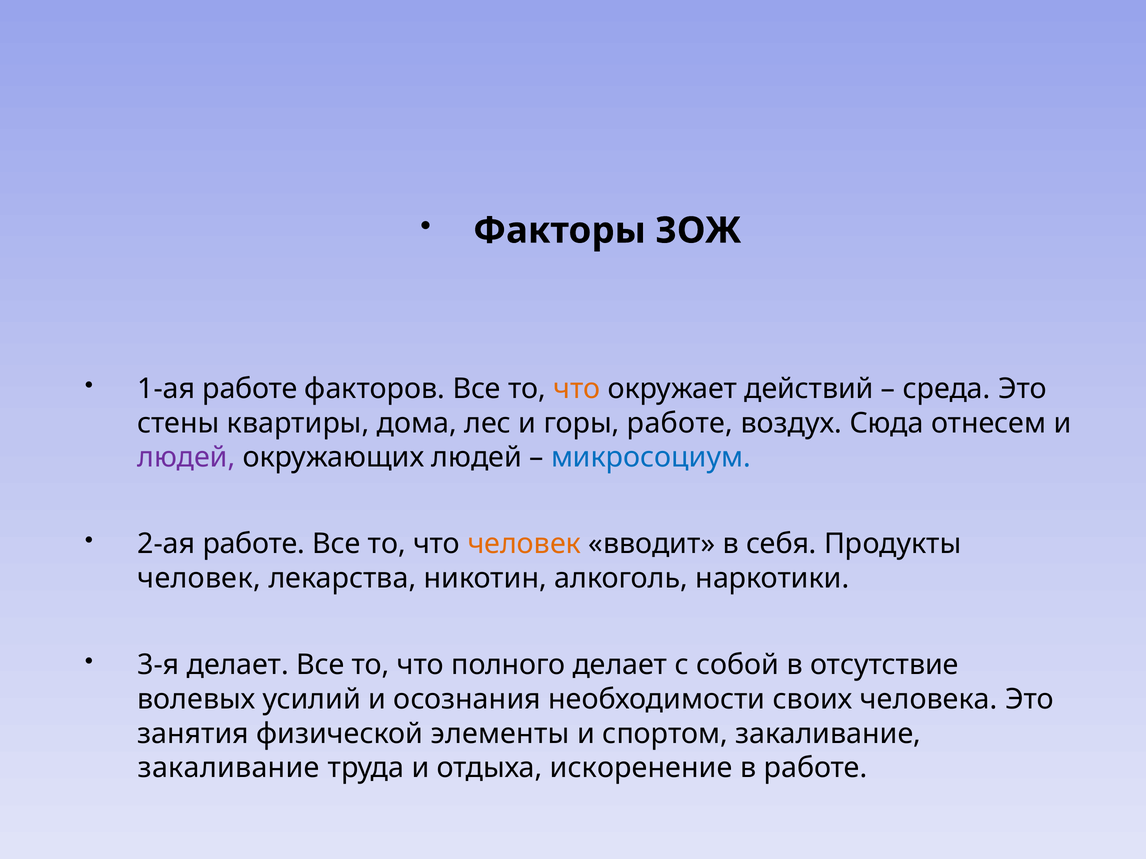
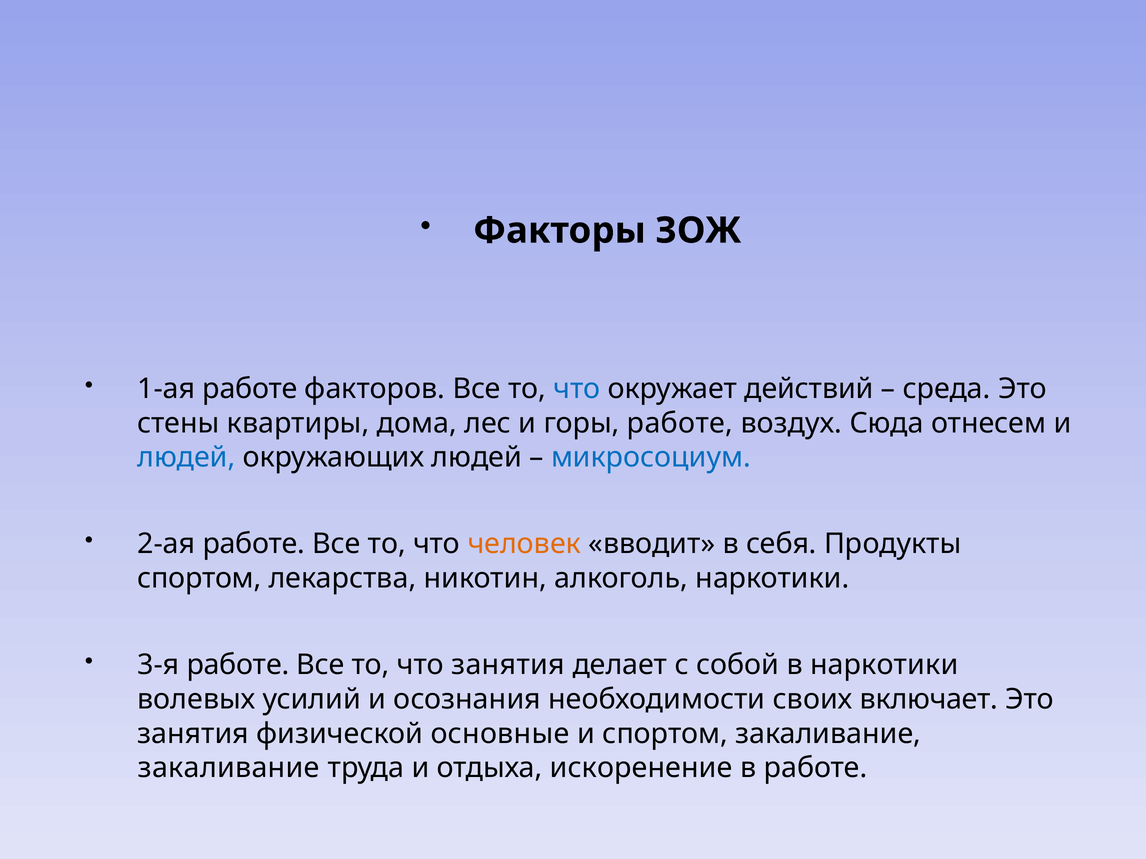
что colour: orange -> blue (577, 389)
людей colour: purple -> blue (186, 458)
человек: человек -> спортом (199, 579)
3-я делает: делает -> работе (238, 665)
что полного: полного -> занятия (508, 665)
в отсутствие: отсутствие -> наркотики (884, 665)
человека: человека -> включает (929, 700)
элементы: элементы -> основные (500, 734)
